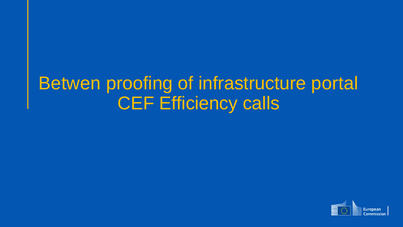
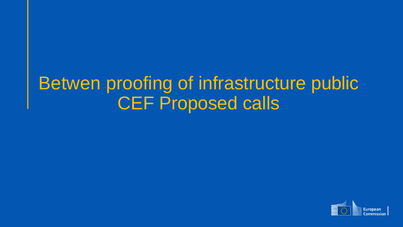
portal: portal -> public (335, 83)
Efficiency: Efficiency -> Proposed (199, 103)
